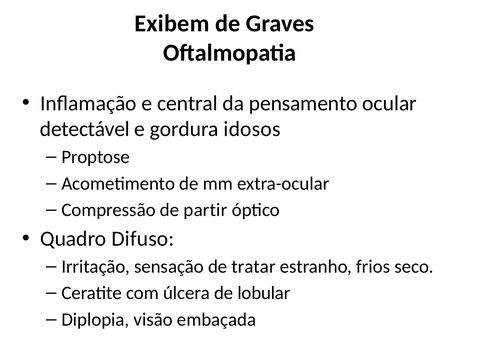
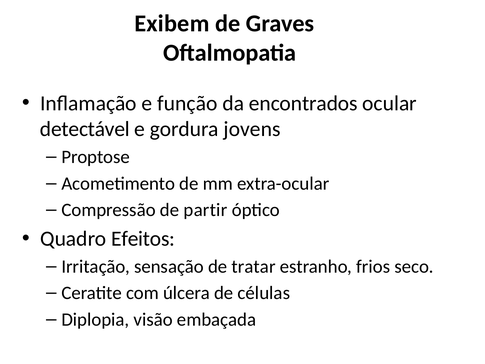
central: central -> função (187, 103)
pensamento: pensamento -> encontrados (303, 103)
idosos: idosos -> jovens (252, 129)
Difuso: Difuso -> Efeitos (143, 239)
lobular: lobular -> células (264, 293)
